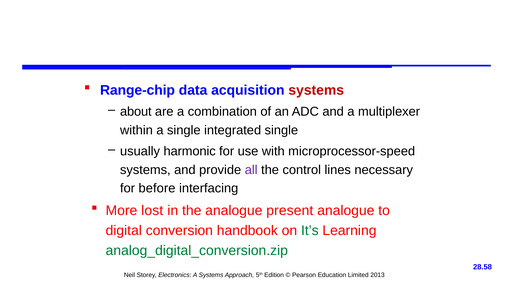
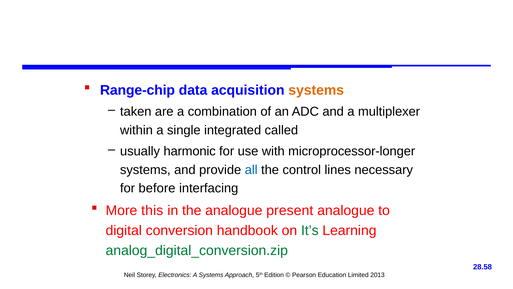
systems colour: red -> orange (316, 90)
about: about -> taken (136, 112)
integrated single: single -> called (281, 130)
microprocessor-speed: microprocessor-speed -> microprocessor-longer (352, 151)
all colour: purple -> blue (251, 170)
lost: lost -> this (152, 210)
